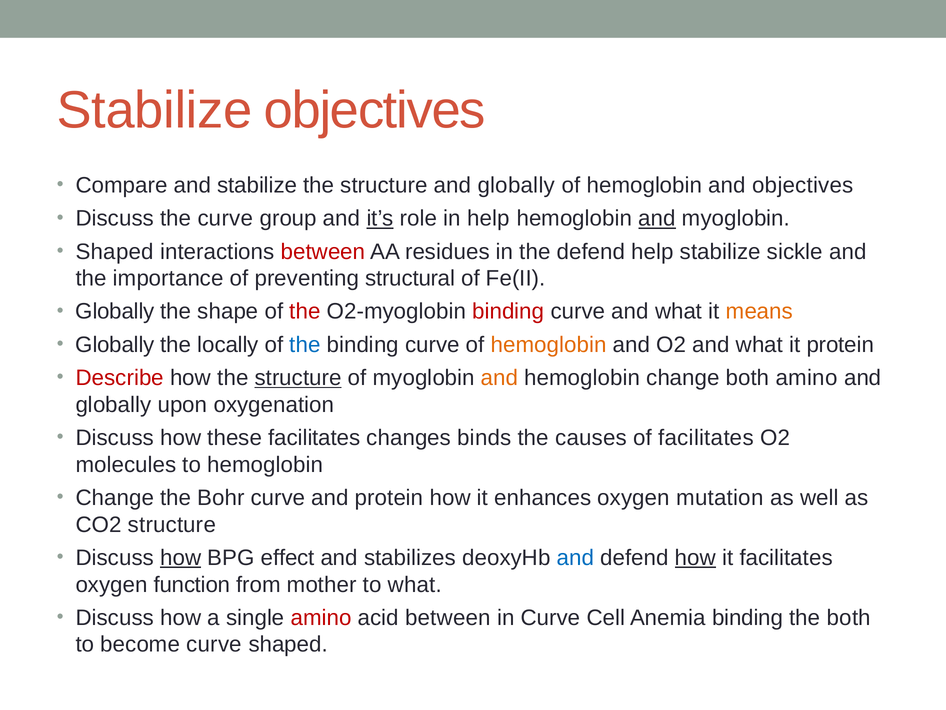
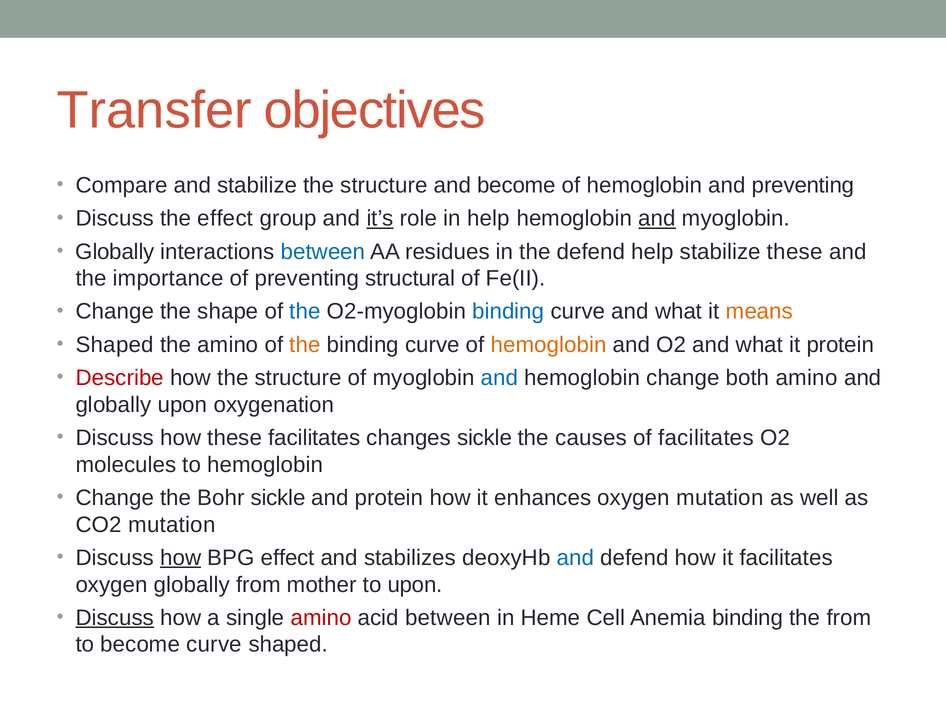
Stabilize: Stabilize -> Transfer (154, 110)
structure and globally: globally -> become (516, 185)
and objectives: objectives -> preventing (803, 185)
the curve: curve -> effect (225, 218)
Shaped: Shaped -> Globally (115, 251)
between colour: red -> blue (323, 251)
stabilize sickle: sickle -> these (795, 251)
Globally: Globally -> Change (115, 311)
the colour: red -> blue (305, 311)
binding colour: red -> blue (508, 311)
Globally: Globally -> Shaped (115, 345)
the locally: locally -> amino (228, 345)
the colour: blue -> orange (305, 345)
structure underline: present -> none (298, 378)
and colour: orange -> blue (500, 378)
changes binds: binds -> sickle (485, 438)
Bohr curve: curve -> sickle (278, 497)
CO2 structure: structure -> mutation (172, 524)
how underline: present -> none (695, 557)
oxygen function: function -> globally (192, 584)
to what: what -> upon (415, 584)
Discuss underline: none -> present (115, 617)
in Curve: Curve -> Heme (551, 617)
the both: both -> from (849, 617)
